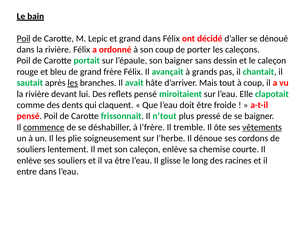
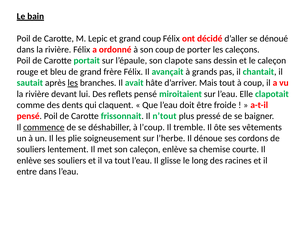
Poil underline: present -> none (24, 38)
grand dans: dans -> coup (152, 38)
son baigner: baigner -> clapote (179, 61)
l’frère: l’frère -> l’coup (152, 127)
vêtements underline: present -> none (262, 127)
va être: être -> tout (122, 160)
